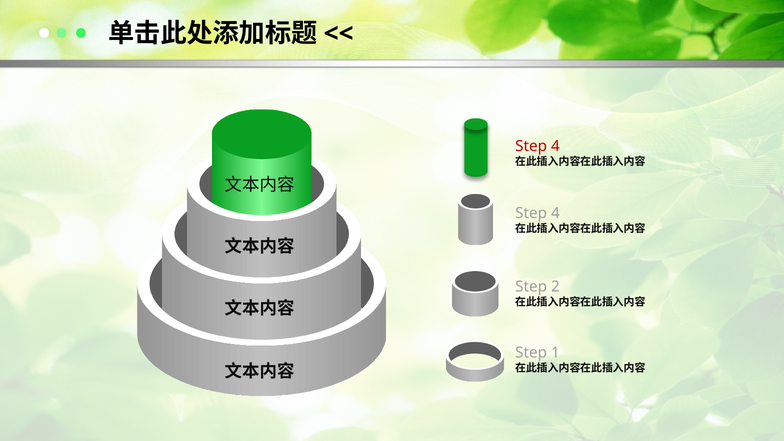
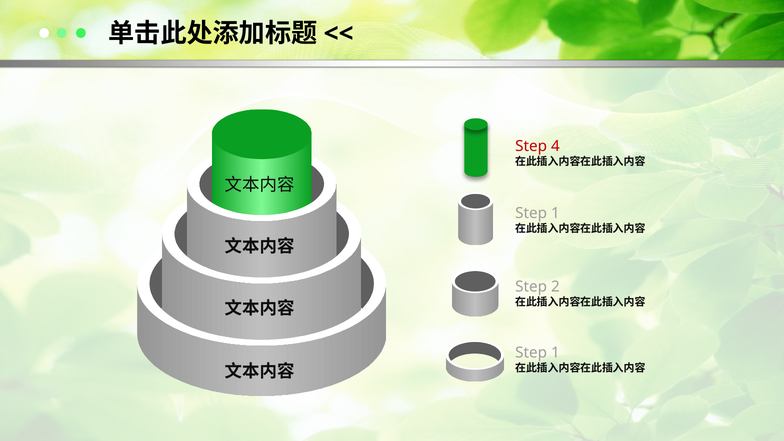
4: 4 -> 1 (555, 213)
